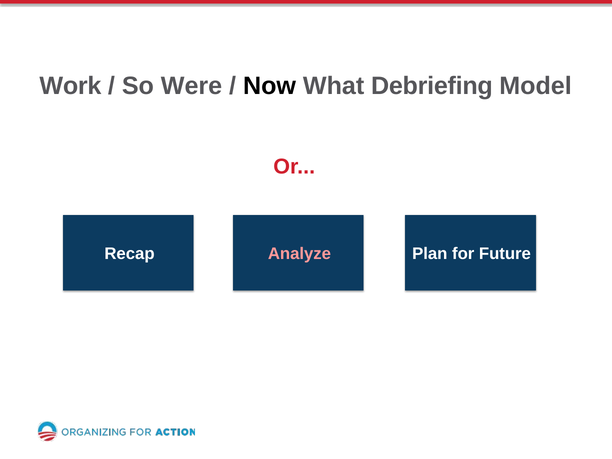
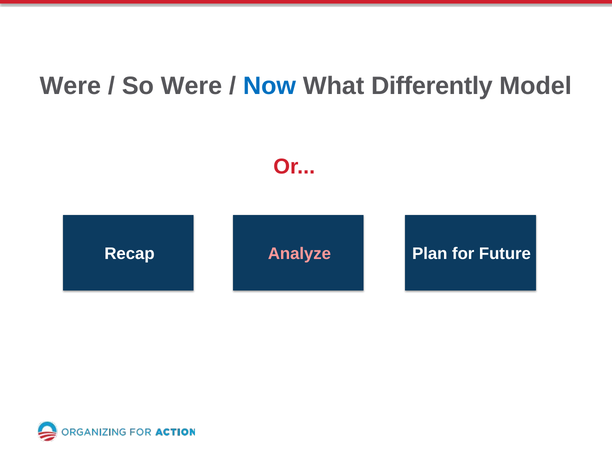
Work: Work -> Were (70, 86)
Now colour: black -> blue (269, 86)
Debriefing: Debriefing -> Differently (432, 86)
